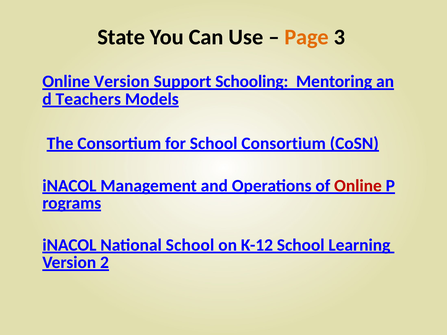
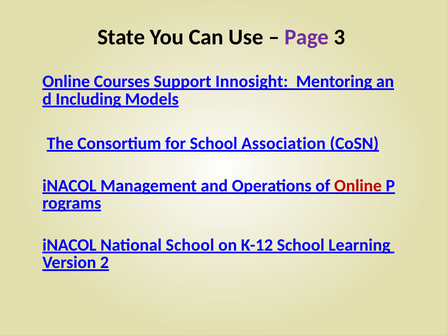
Page colour: orange -> purple (307, 37)
Online Version: Version -> Courses (122, 82)
Schooling: Schooling -> Innosight (252, 82)
Teachers: Teachers -> Including (88, 99)
School Consortium: Consortium -> Association (284, 144)
